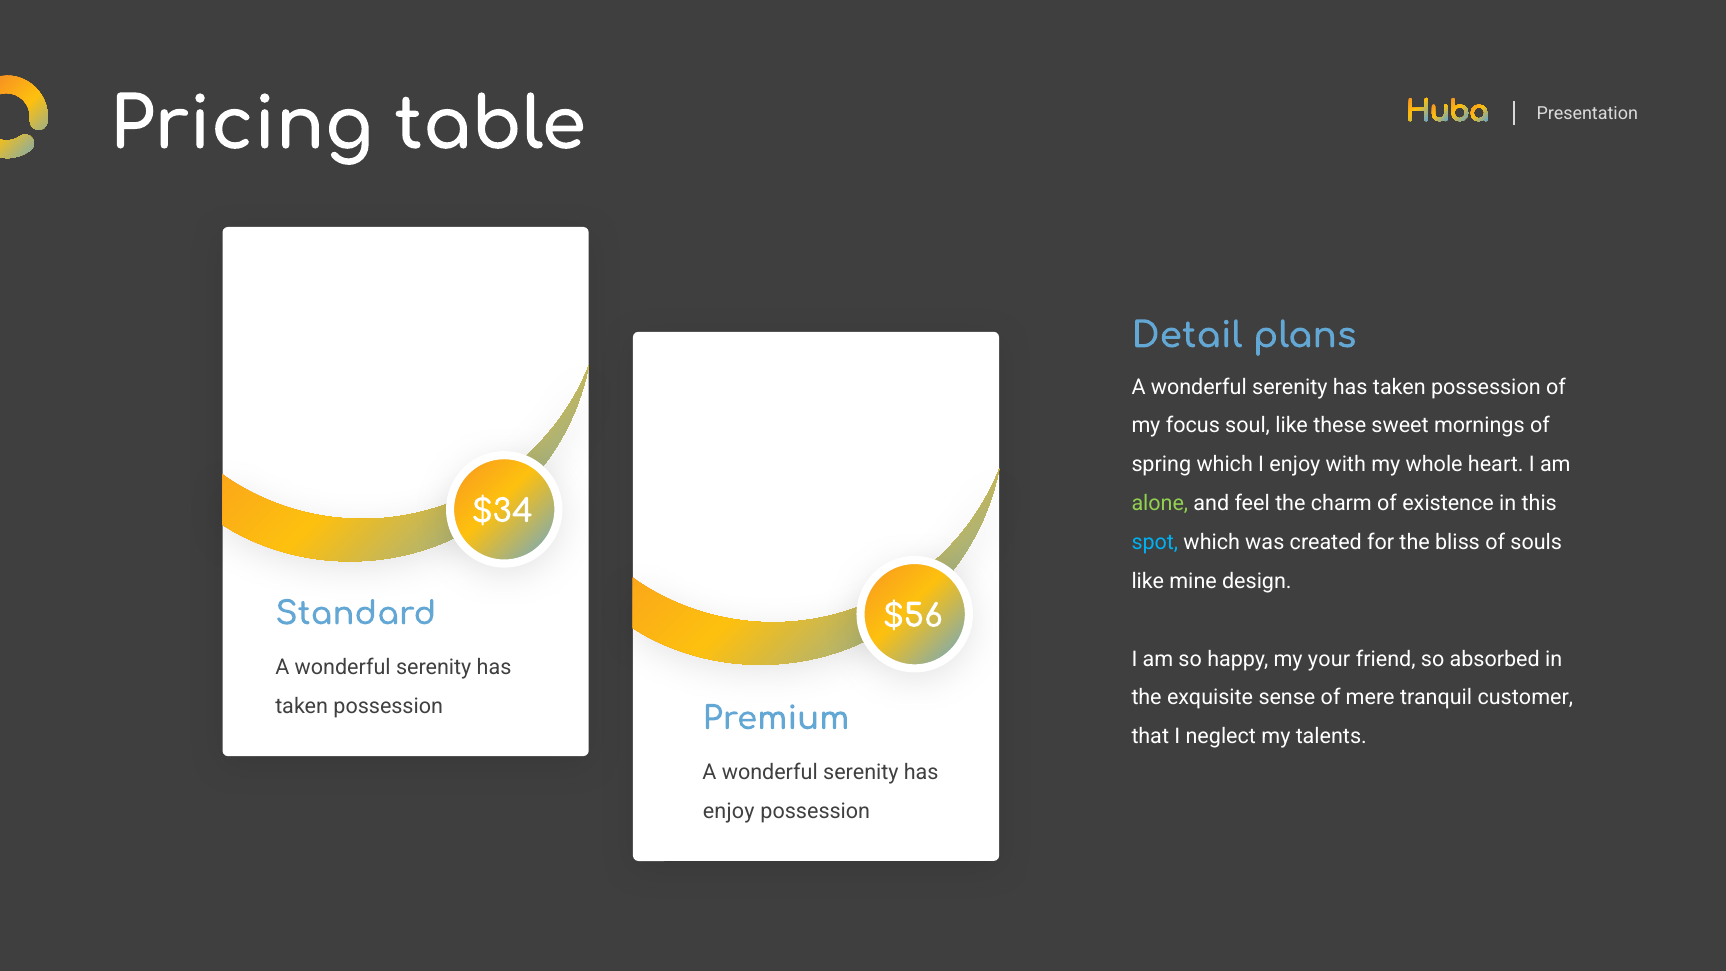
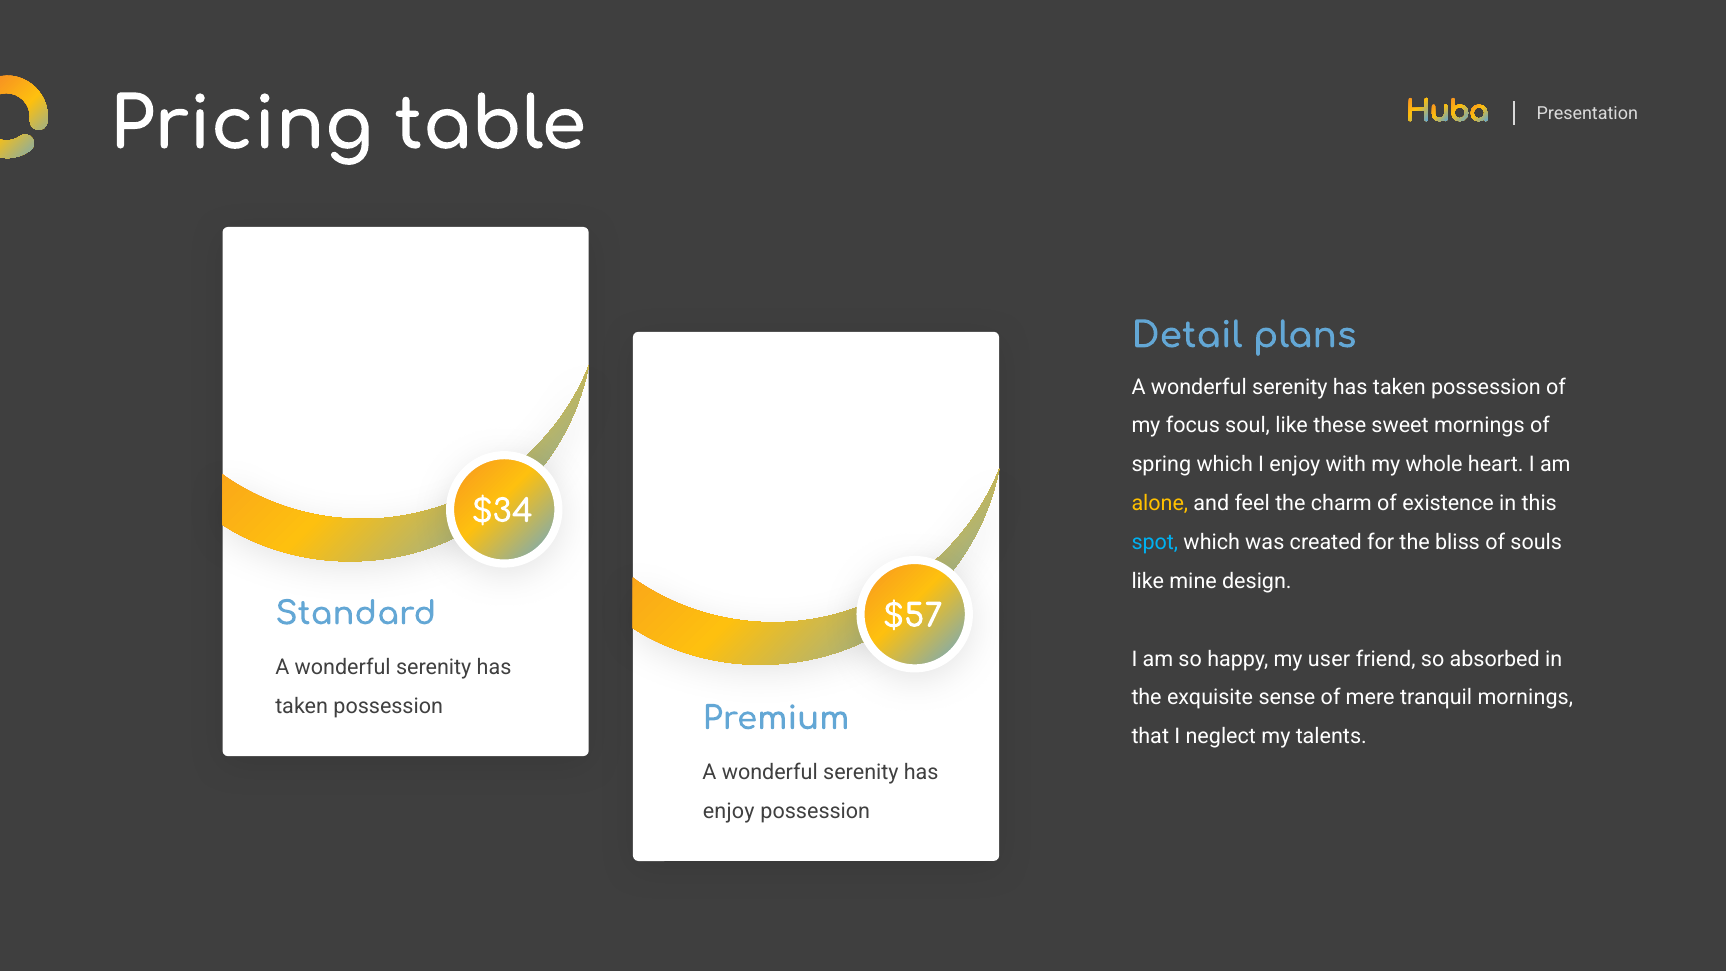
alone colour: light green -> yellow (1160, 503)
$56: $56 -> $57 (913, 616)
your: your -> user (1329, 659)
tranquil customer: customer -> mornings (1525, 698)
